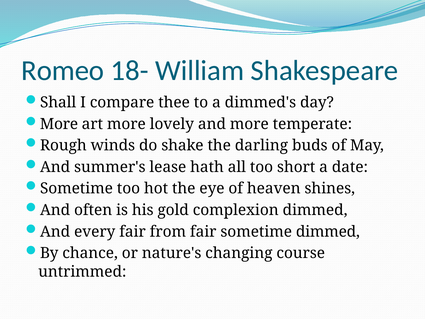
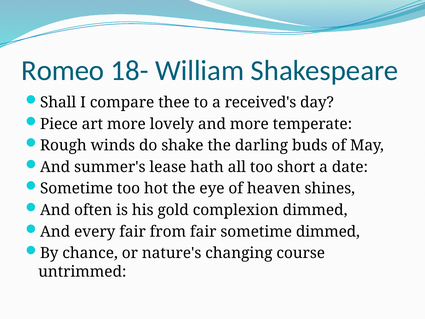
dimmed's: dimmed's -> received's (261, 102)
More: More -> Piece (59, 124)
